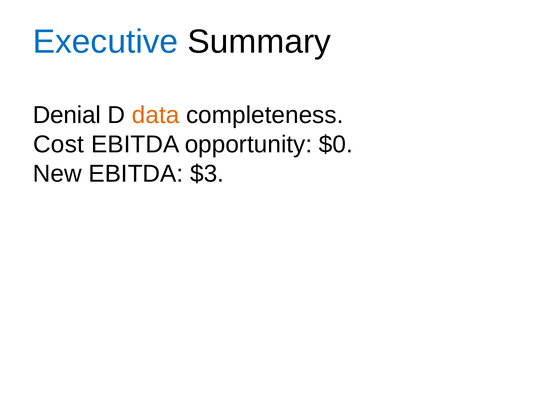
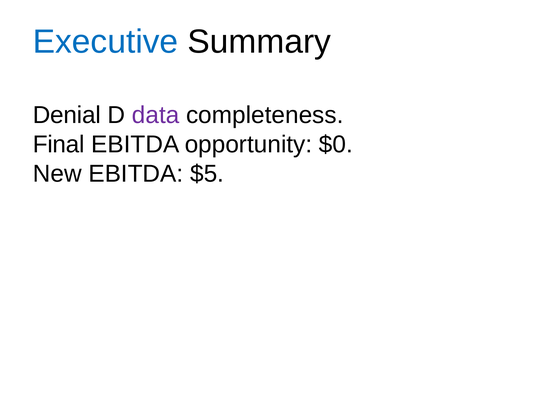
data colour: orange -> purple (156, 115)
Cost: Cost -> Final (59, 144)
$3: $3 -> $5 (207, 174)
